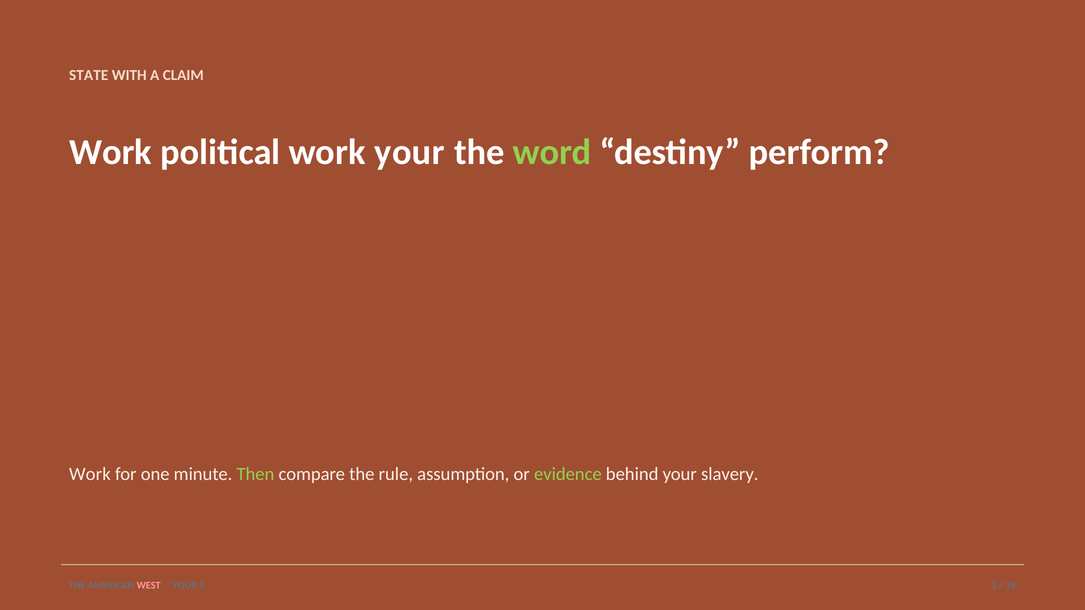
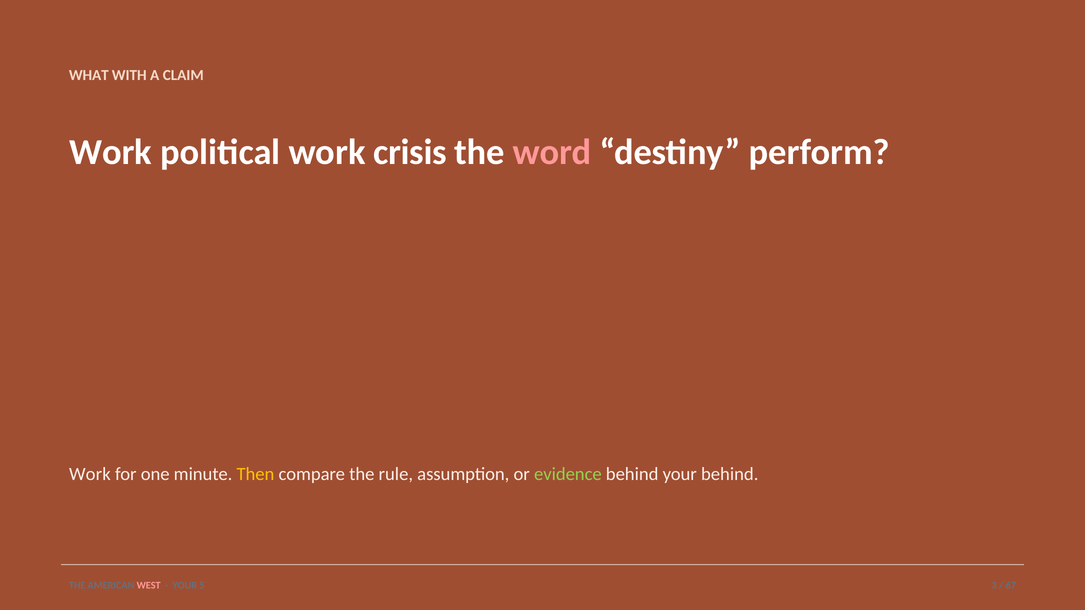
STATE: STATE -> WHAT (89, 75)
work your: your -> crisis (410, 152)
word colour: light green -> pink (552, 152)
Then colour: light green -> yellow (255, 474)
your slavery: slavery -> behind (730, 474)
18: 18 -> 67 (1011, 586)
